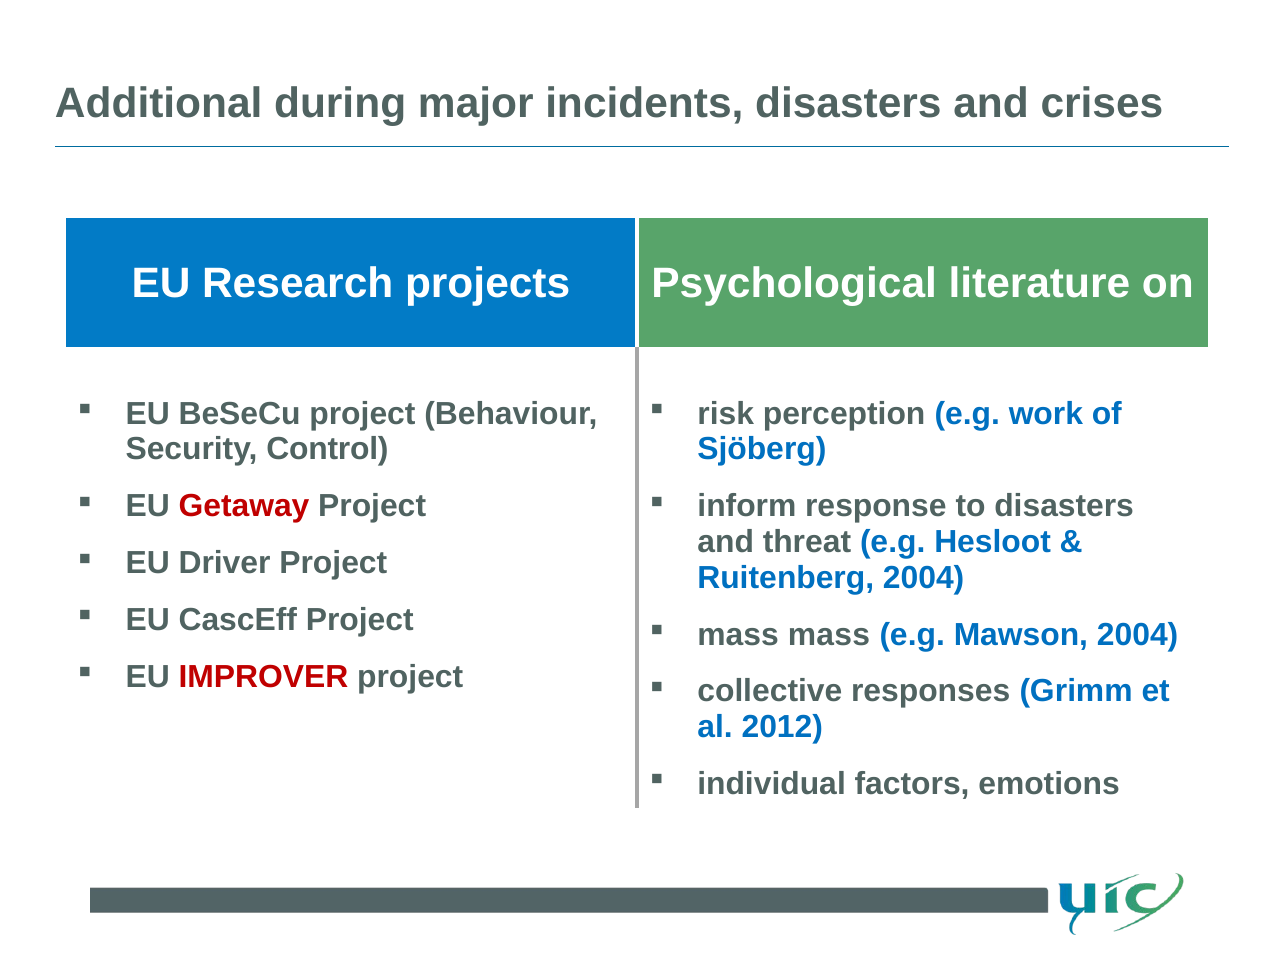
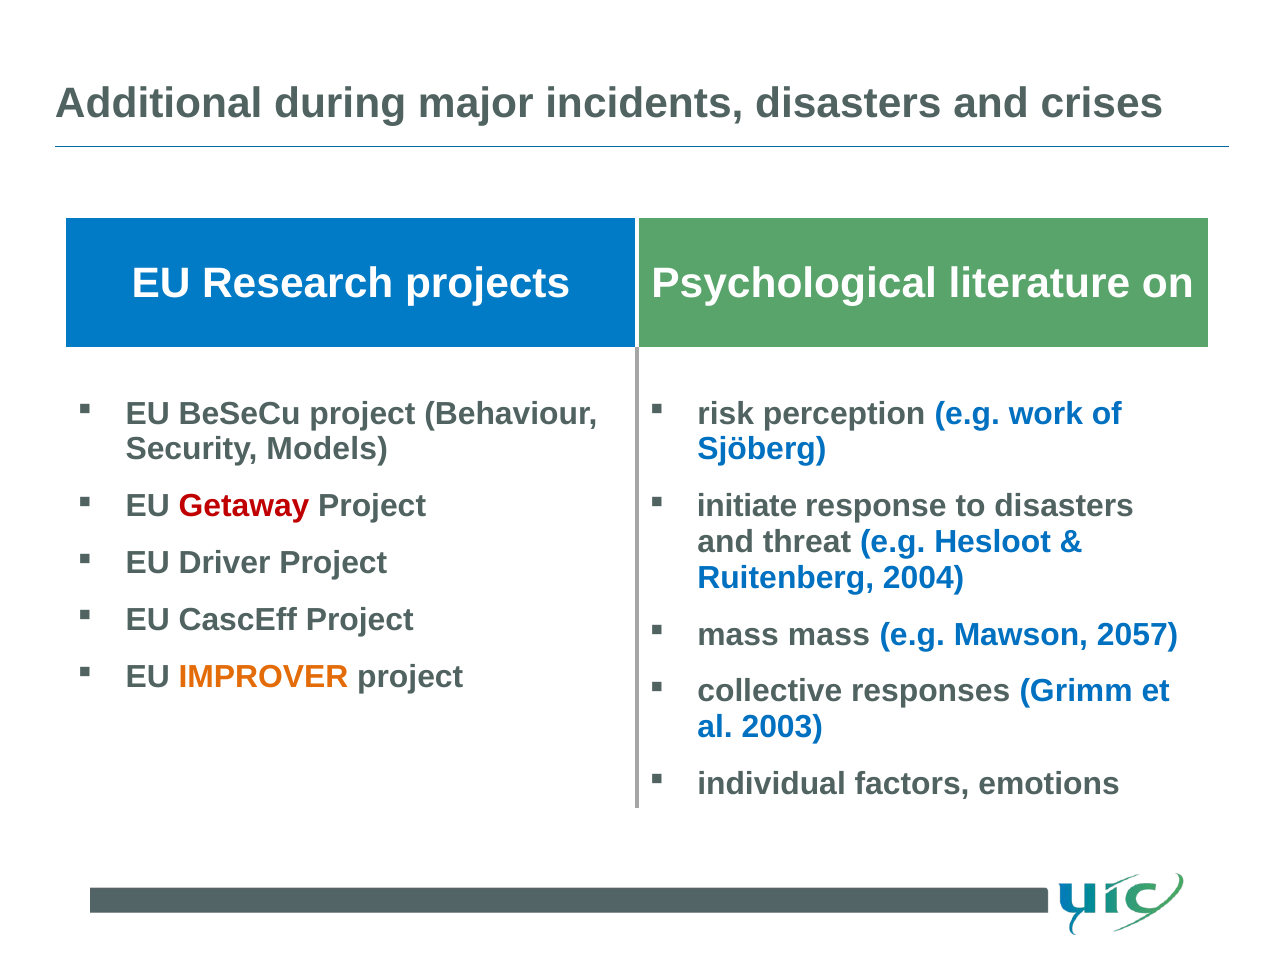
Control: Control -> Models (327, 449)
inform: inform -> initiate (747, 506)
Mawson 2004: 2004 -> 2057 (1138, 634)
IMPROVER colour: red -> orange (263, 677)
2012: 2012 -> 2003 (782, 727)
